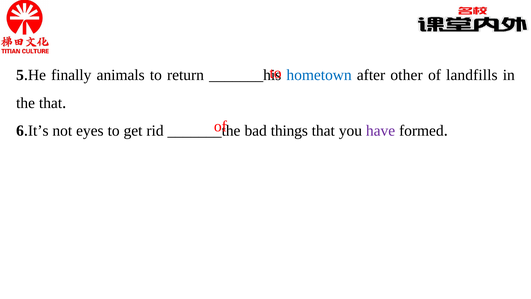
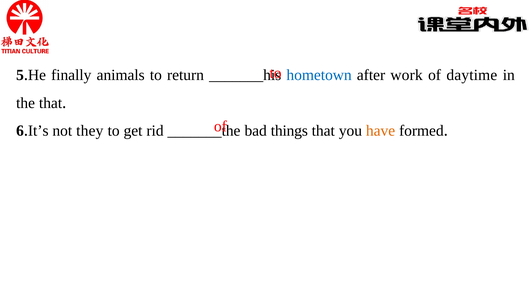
other: other -> work (407, 75)
landfills: landfills -> daytime (472, 75)
eyes: eyes -> they (90, 131)
have colour: purple -> orange (381, 131)
